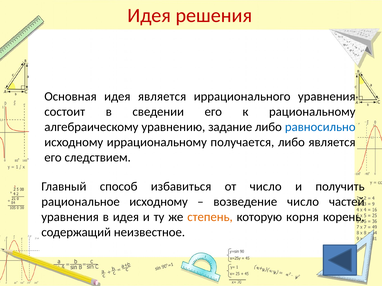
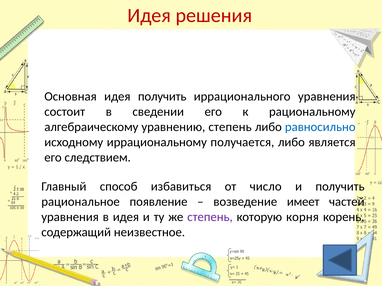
идея является: является -> получить (162, 97)
уравнению задание: задание -> степень (230, 127)
рациональное исходному: исходному -> появление (159, 202)
возведение число: число -> имеет (303, 202)
степень colour: orange -> purple (210, 217)
